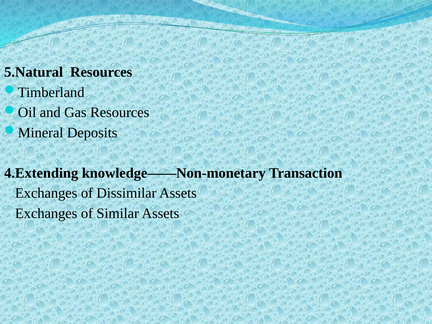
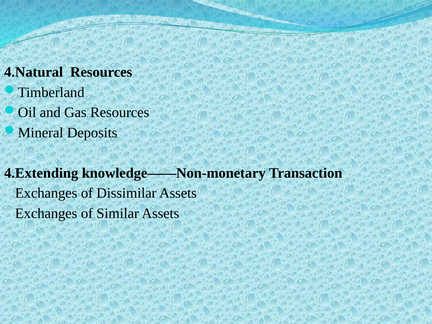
5.Natural: 5.Natural -> 4.Natural (34, 72)
